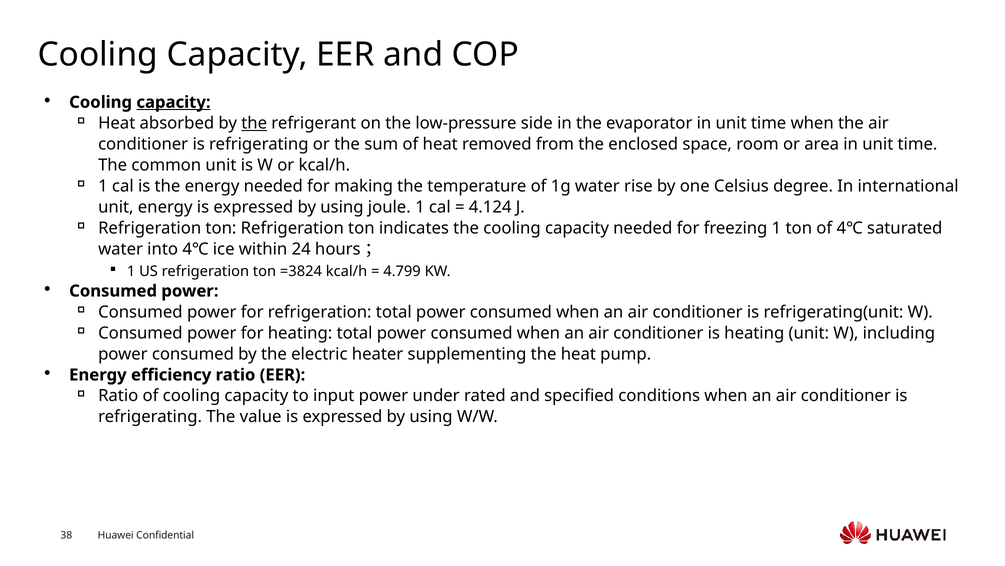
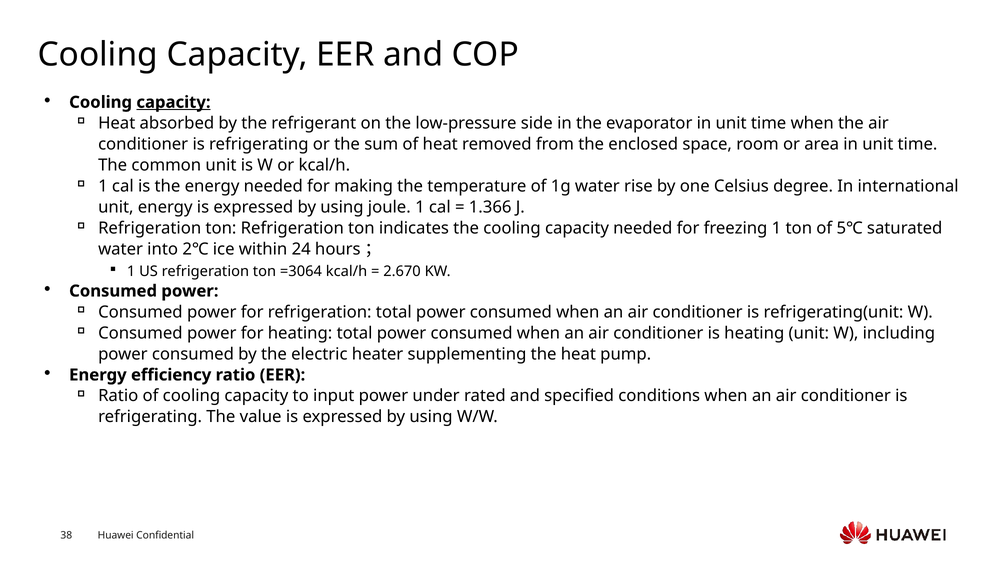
the underline: present -> none (254, 123)
4.124: 4.124 -> 1.366 (490, 207)
of 4℃: 4℃ -> 5℃ (850, 228)
into 4℃: 4℃ -> 2℃ (195, 249)
=3824: =3824 -> =3064 (301, 271)
4.799: 4.799 -> 2.670 (402, 271)
